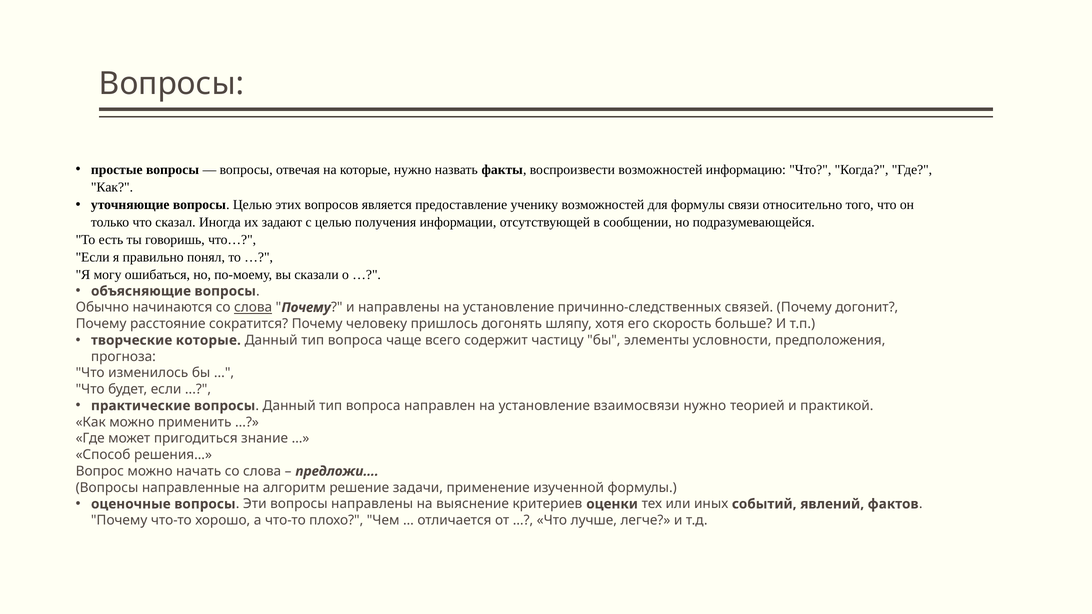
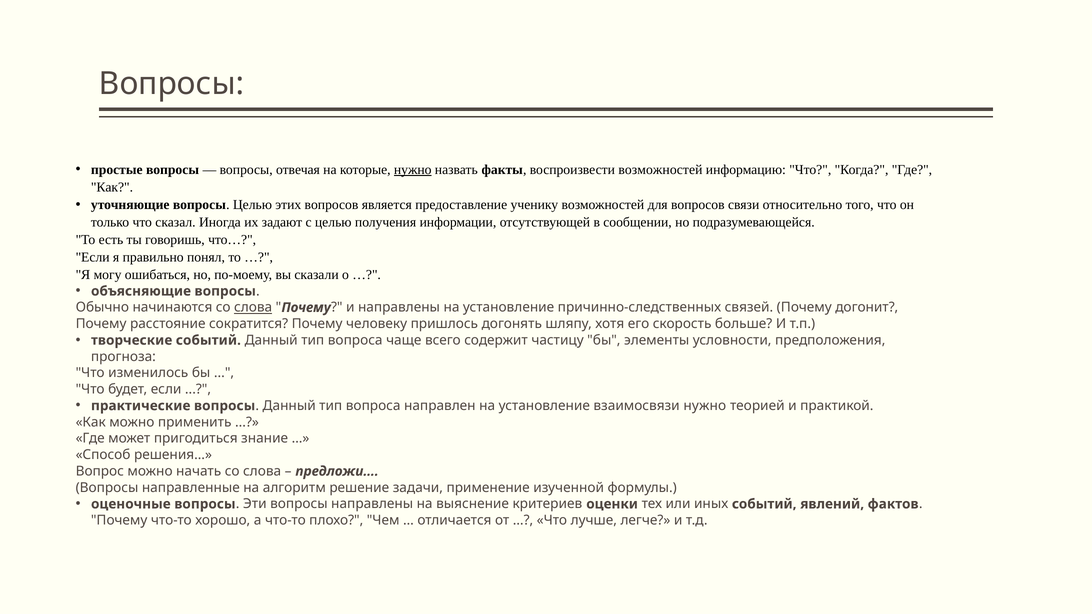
нужно underline: none -> present (413, 170)
для формулы: формулы -> вопросов (698, 205)
творческие которые: которые -> событий (208, 340)
